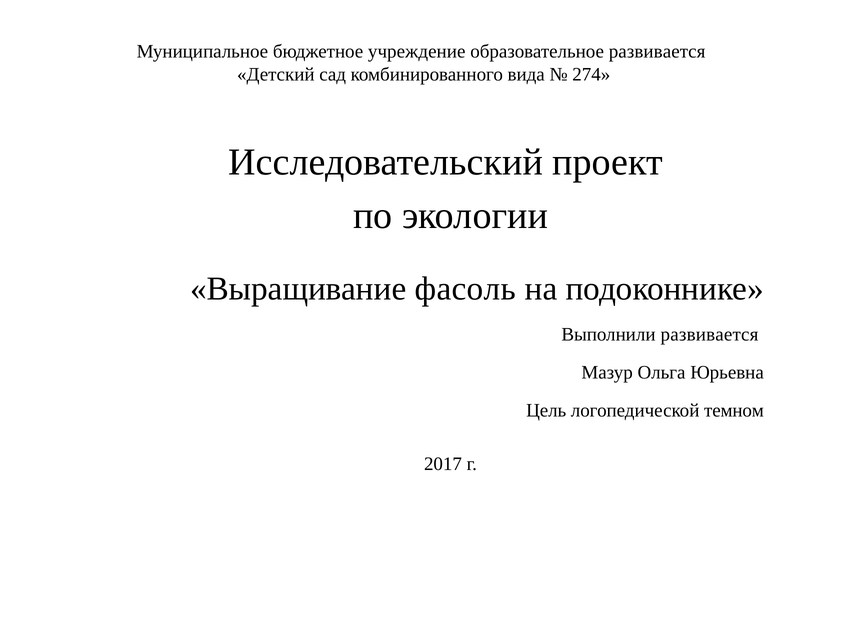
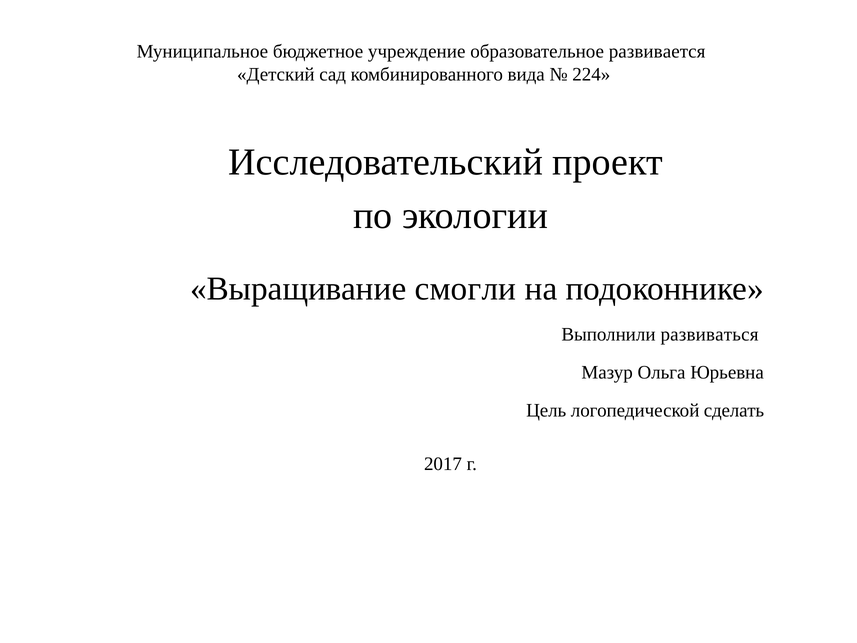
274: 274 -> 224 (591, 74)
фасоль: фасоль -> смогли (465, 289)
Выполнили развивается: развивается -> развиваться (710, 334)
темном: темном -> сделать (734, 410)
